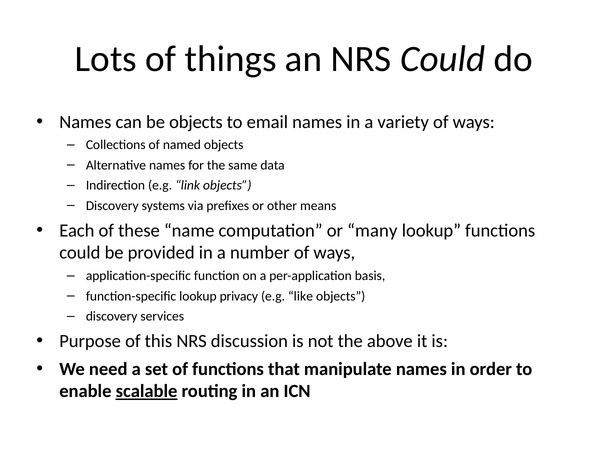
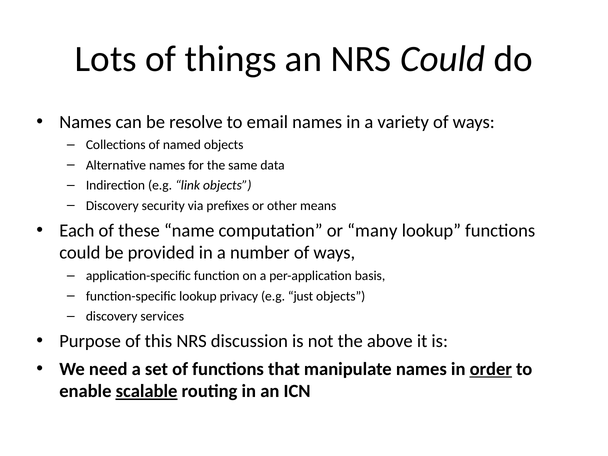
be objects: objects -> resolve (196, 122)
systems: systems -> security (163, 206)
like: like -> just (301, 296)
order underline: none -> present (491, 369)
